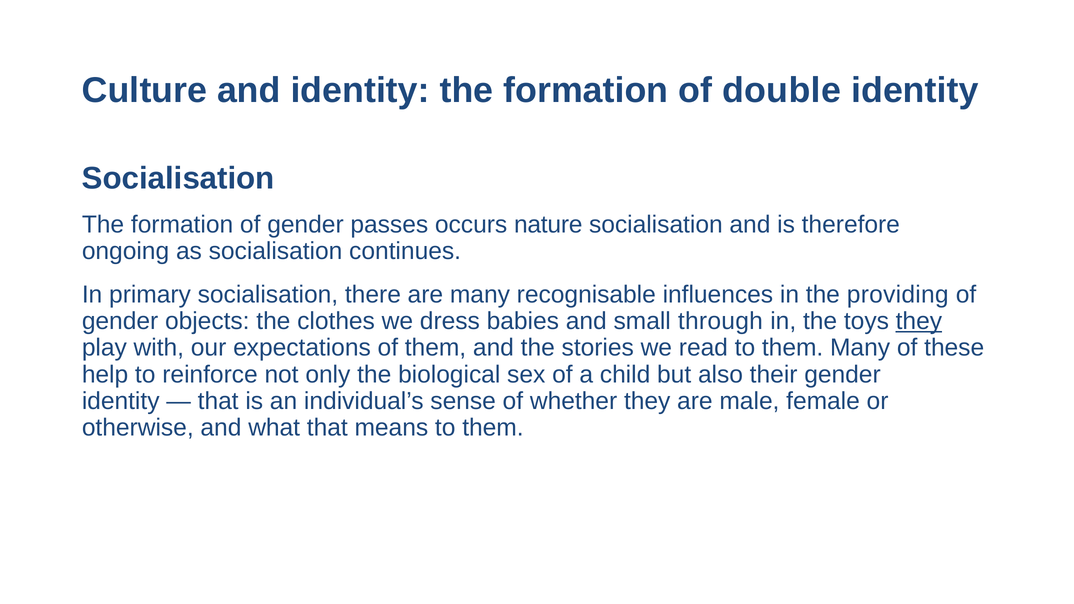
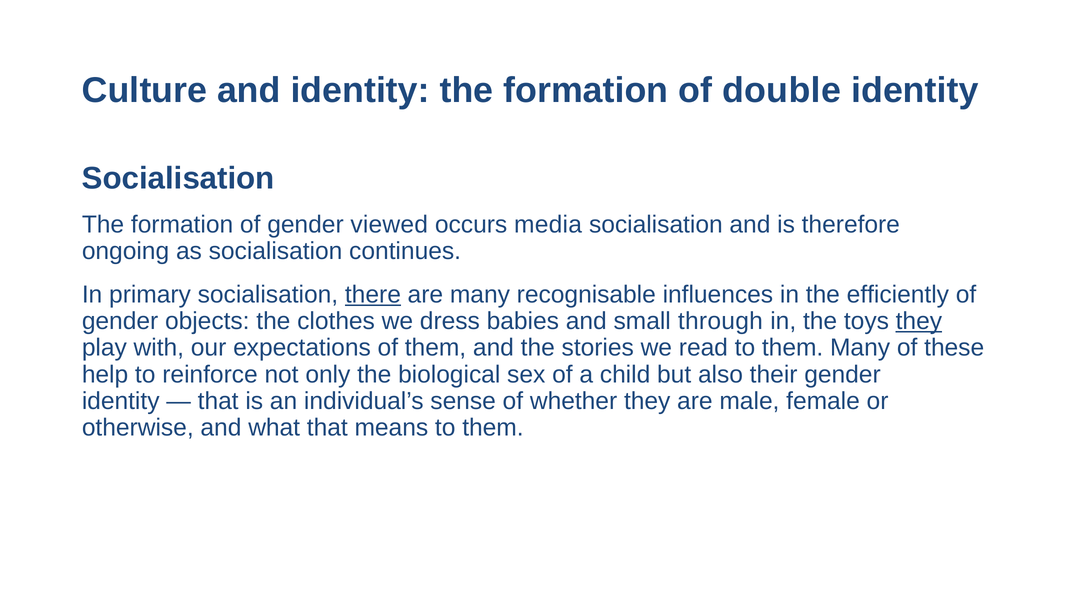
passes: passes -> viewed (389, 225)
nature: nature -> media (548, 225)
there underline: none -> present (373, 295)
providing: providing -> efficiently (898, 295)
